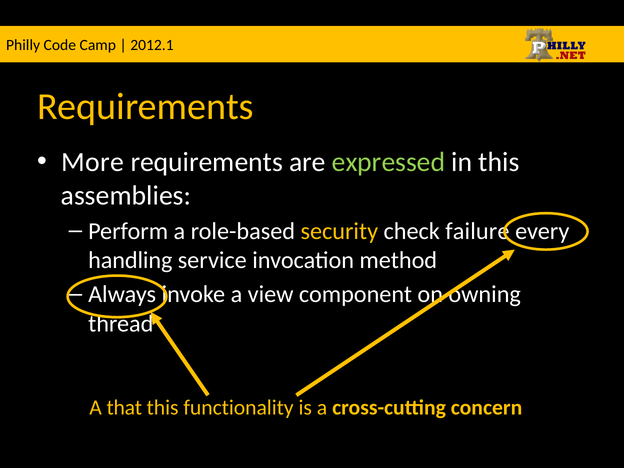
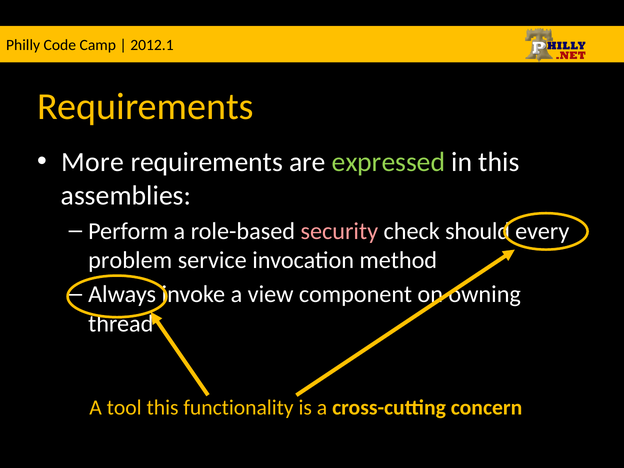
security colour: yellow -> pink (339, 231)
failure: failure -> should (478, 231)
handling: handling -> problem (130, 260)
that: that -> tool (124, 408)
